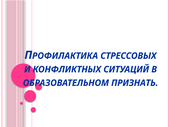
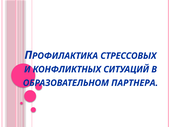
ПРИЗНАТЬ: ПРИЗНАТЬ -> ПАРТНЕРА (135, 83)
